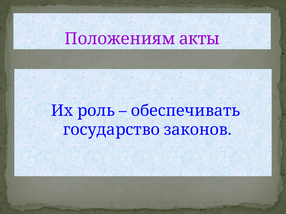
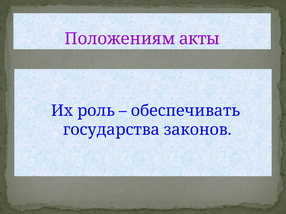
государство: государство -> государства (111, 130)
